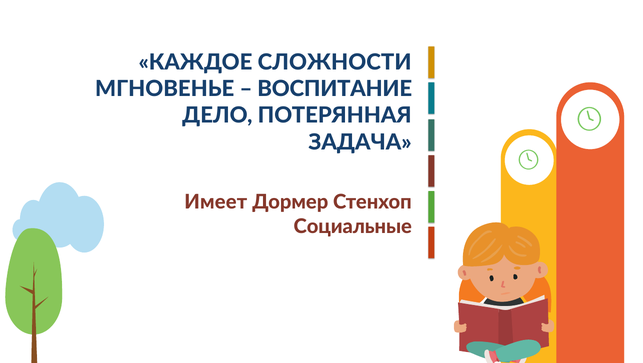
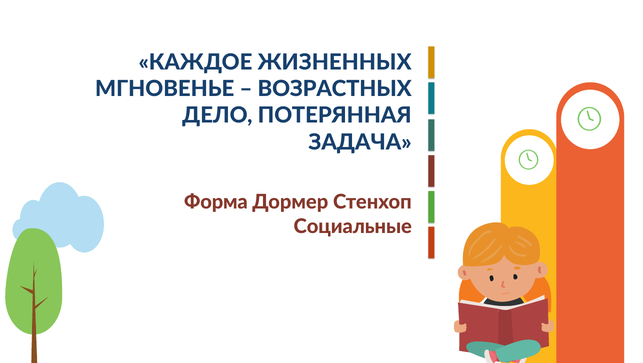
СЛОЖНОСТИ: СЛОЖНОСТИ -> ЖИЗНЕННЫХ (335, 62)
ВОСПИТАНИЕ: ВОСПИТАНИЕ -> ВОЗРАСТНЫХ (335, 89)
Имеет: Имеет -> Форма (216, 202)
